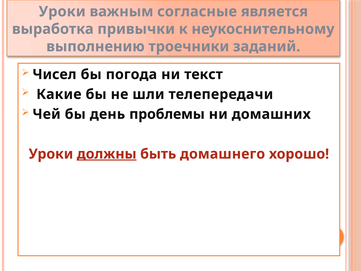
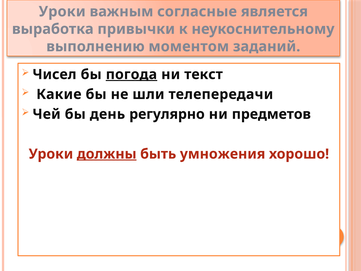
троечники: троечники -> моментом (189, 46)
погода underline: none -> present (131, 74)
проблемы: проблемы -> регулярно (167, 114)
домашних: домашних -> предметов (271, 114)
домашнего: домашнего -> умножения (223, 154)
